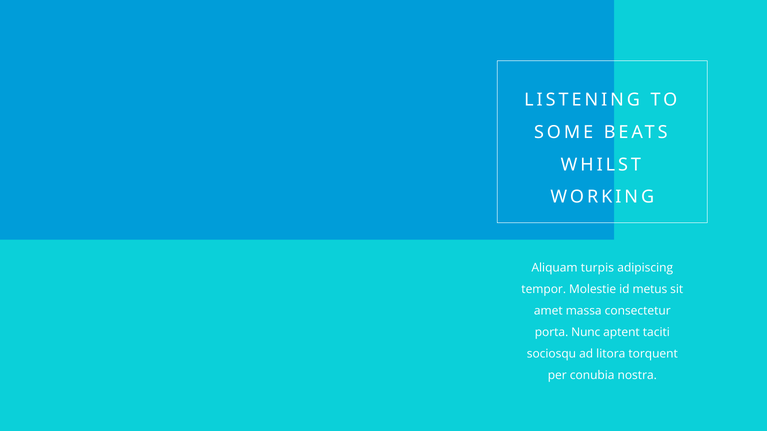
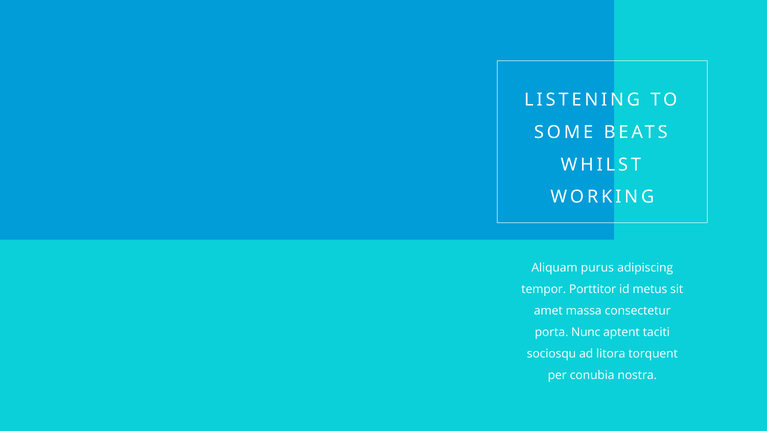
turpis: turpis -> purus (597, 268)
Molestie: Molestie -> Porttitor (593, 289)
